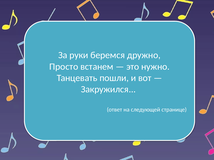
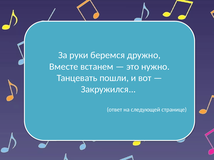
Просто: Просто -> Вместе (64, 67)
